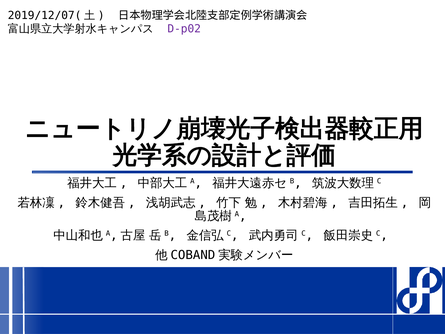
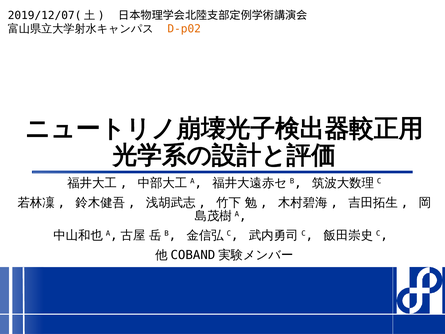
D-p02 colour: purple -> orange (184, 29)
